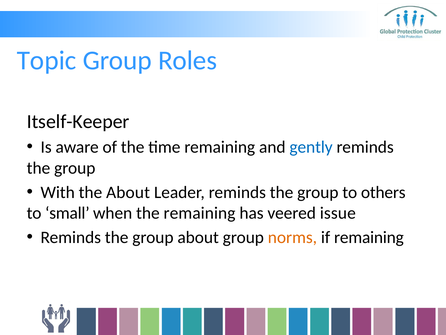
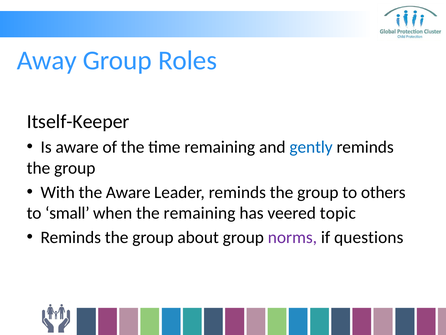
Topic: Topic -> Away (47, 60)
the About: About -> Aware (128, 192)
issue: issue -> topic (338, 213)
norms colour: orange -> purple (292, 237)
if remaining: remaining -> questions (369, 237)
